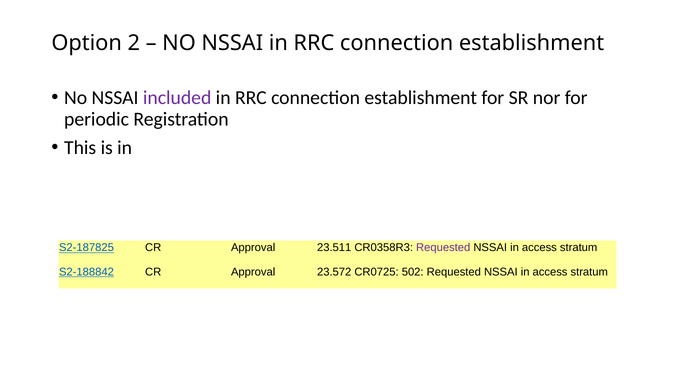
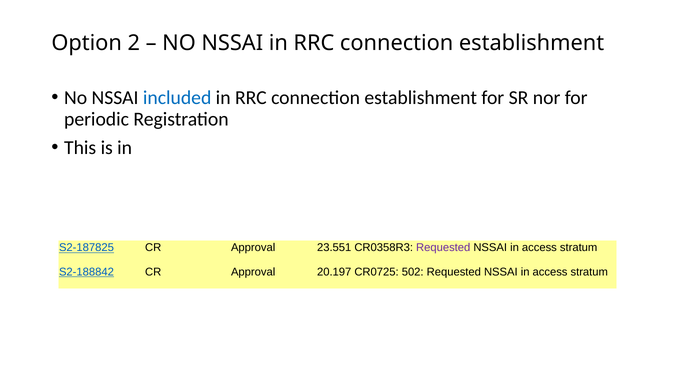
included colour: purple -> blue (177, 97)
23.511: 23.511 -> 23.551 (334, 247)
23.572: 23.572 -> 20.197 (334, 272)
